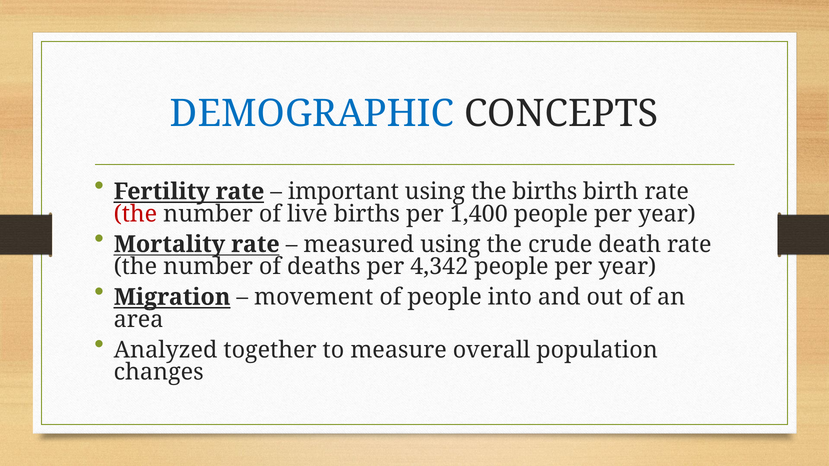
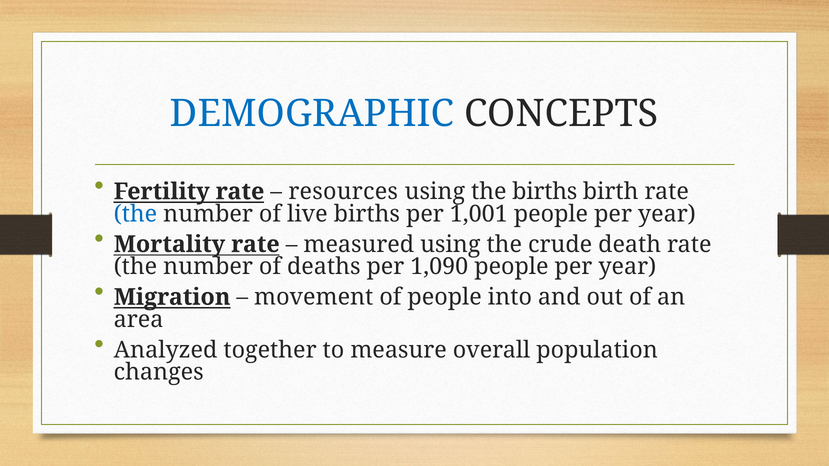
important: important -> resources (343, 192)
the colour: red -> blue (135, 214)
1,400: 1,400 -> 1,001 (479, 214)
4,342: 4,342 -> 1,090 (439, 267)
